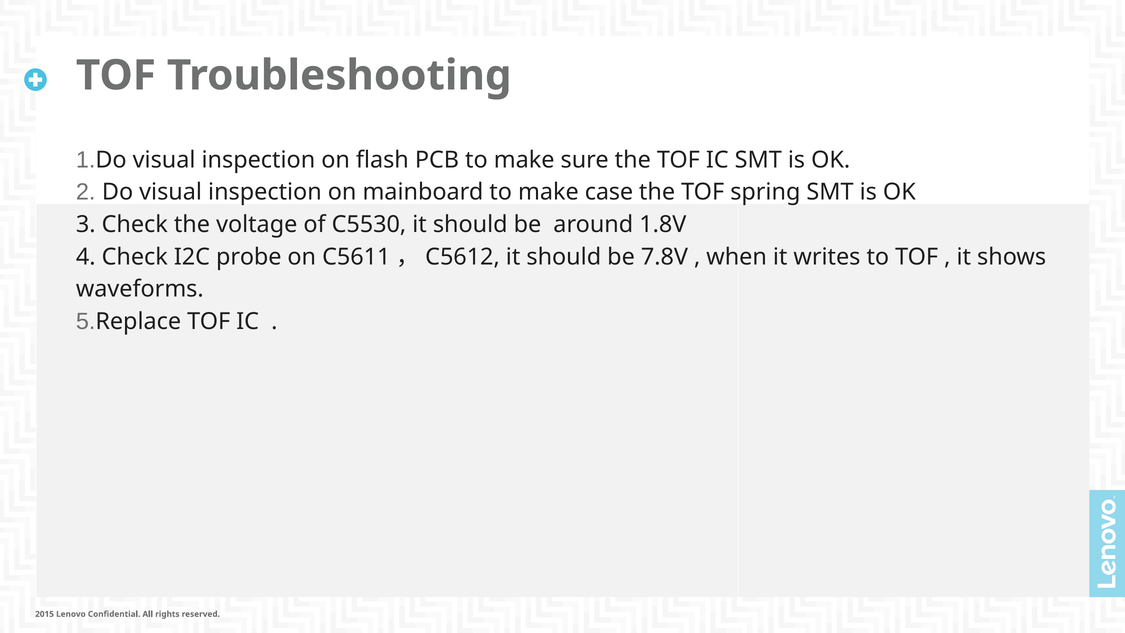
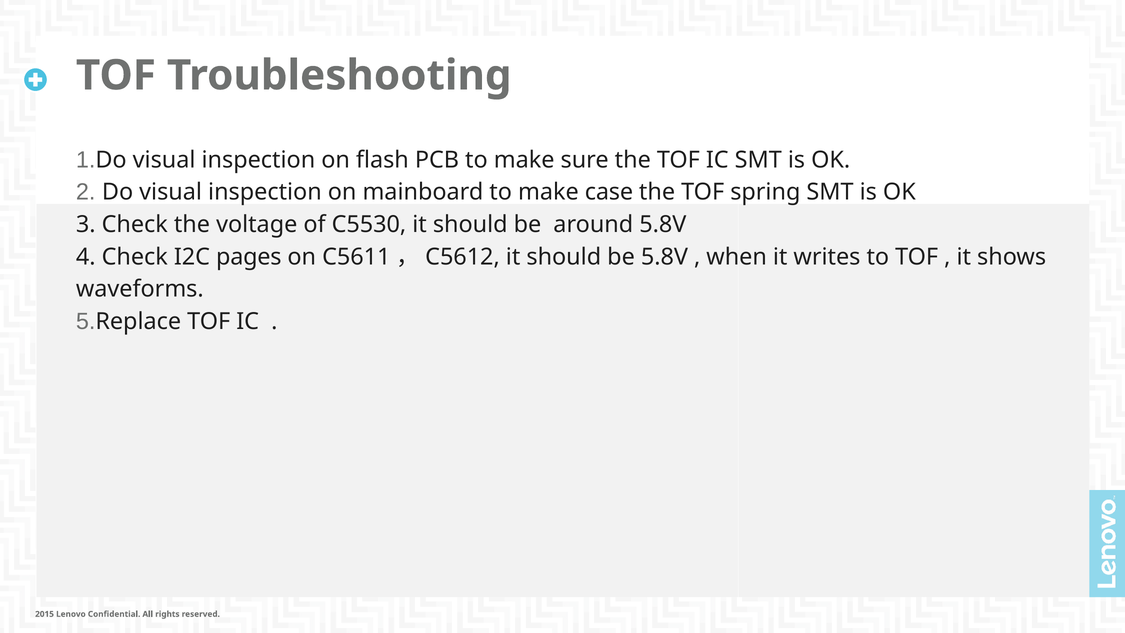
around 1.8V: 1.8V -> 5.8V (663, 224)
probe: probe -> pages (249, 257)
be 7.8V: 7.8V -> 5.8V (664, 257)
